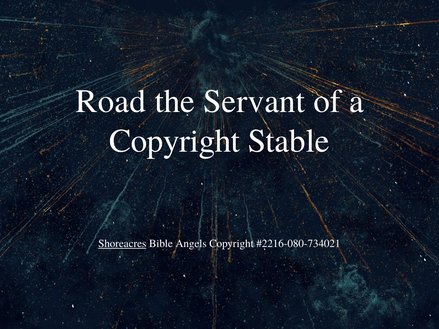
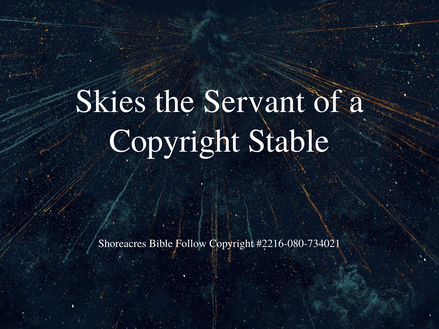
Road: Road -> Skies (111, 101)
Shoreacres underline: present -> none (122, 244)
Angels: Angels -> Follow (191, 244)
